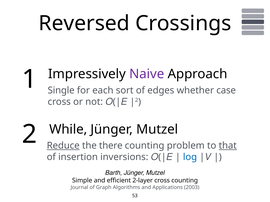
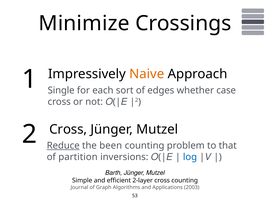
Reversed: Reversed -> Minimize (84, 23)
Naive colour: purple -> orange (147, 74)
While: While -> Cross (68, 130)
there: there -> been (111, 146)
that underline: present -> none (228, 146)
insertion: insertion -> partition (78, 157)
